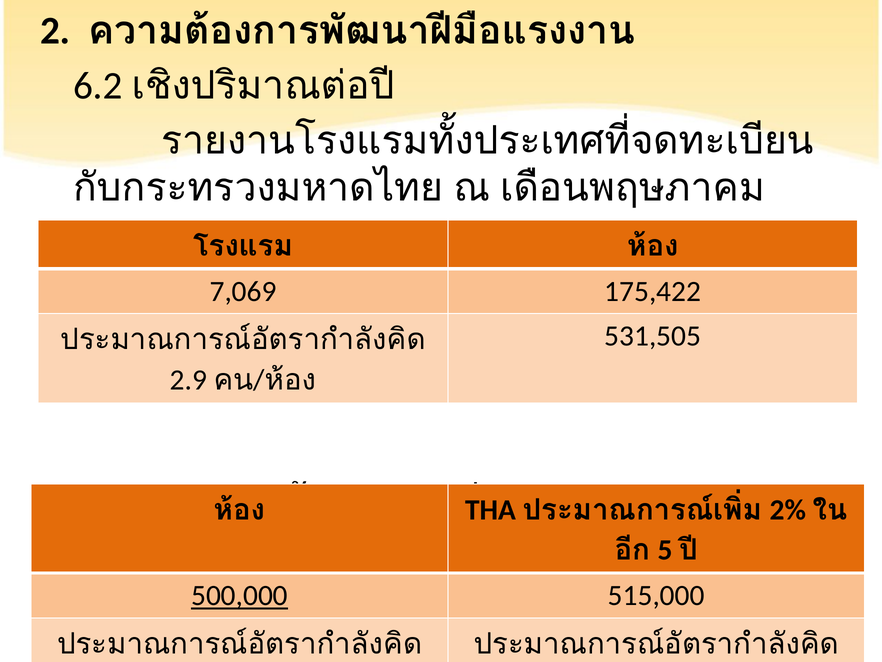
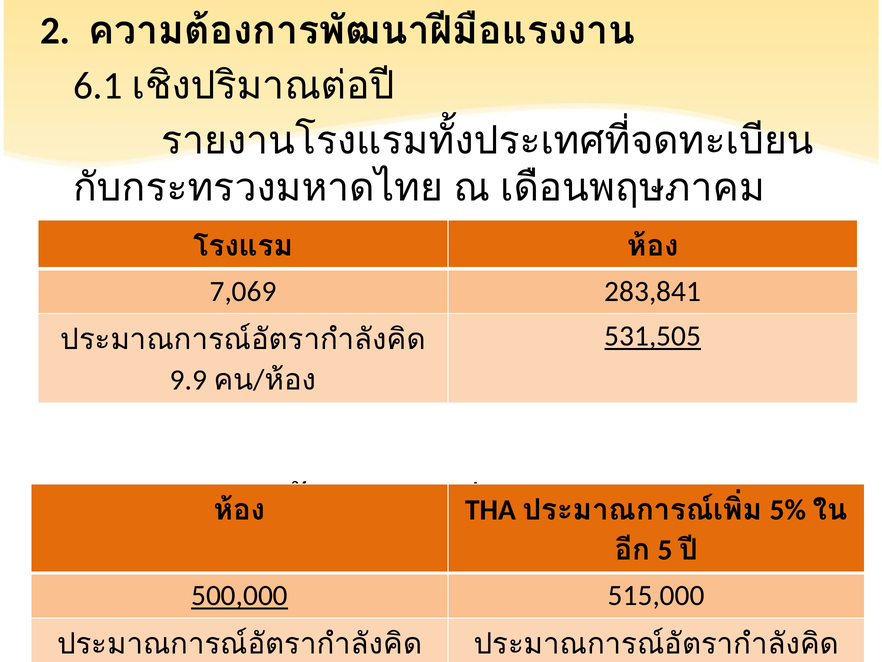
6.2: 6.2 -> 6.1 (98, 86)
175,422: 175,422 -> 283,841 (653, 291)
531,505 underline: none -> present (653, 336)
2.9: 2.9 -> 9.9 (188, 380)
2%: 2% -> 5% (788, 510)
